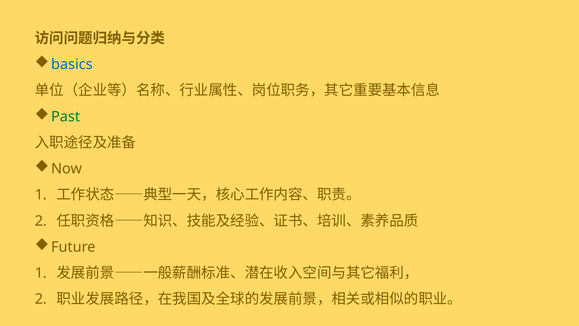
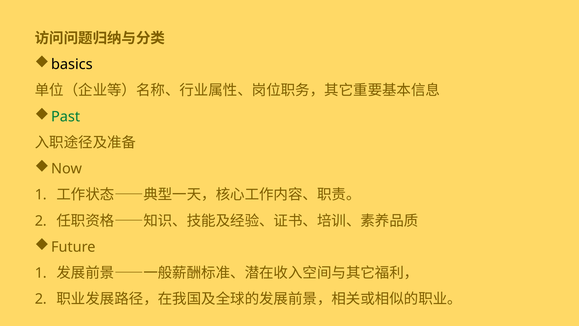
basics colour: blue -> black (72, 64)
